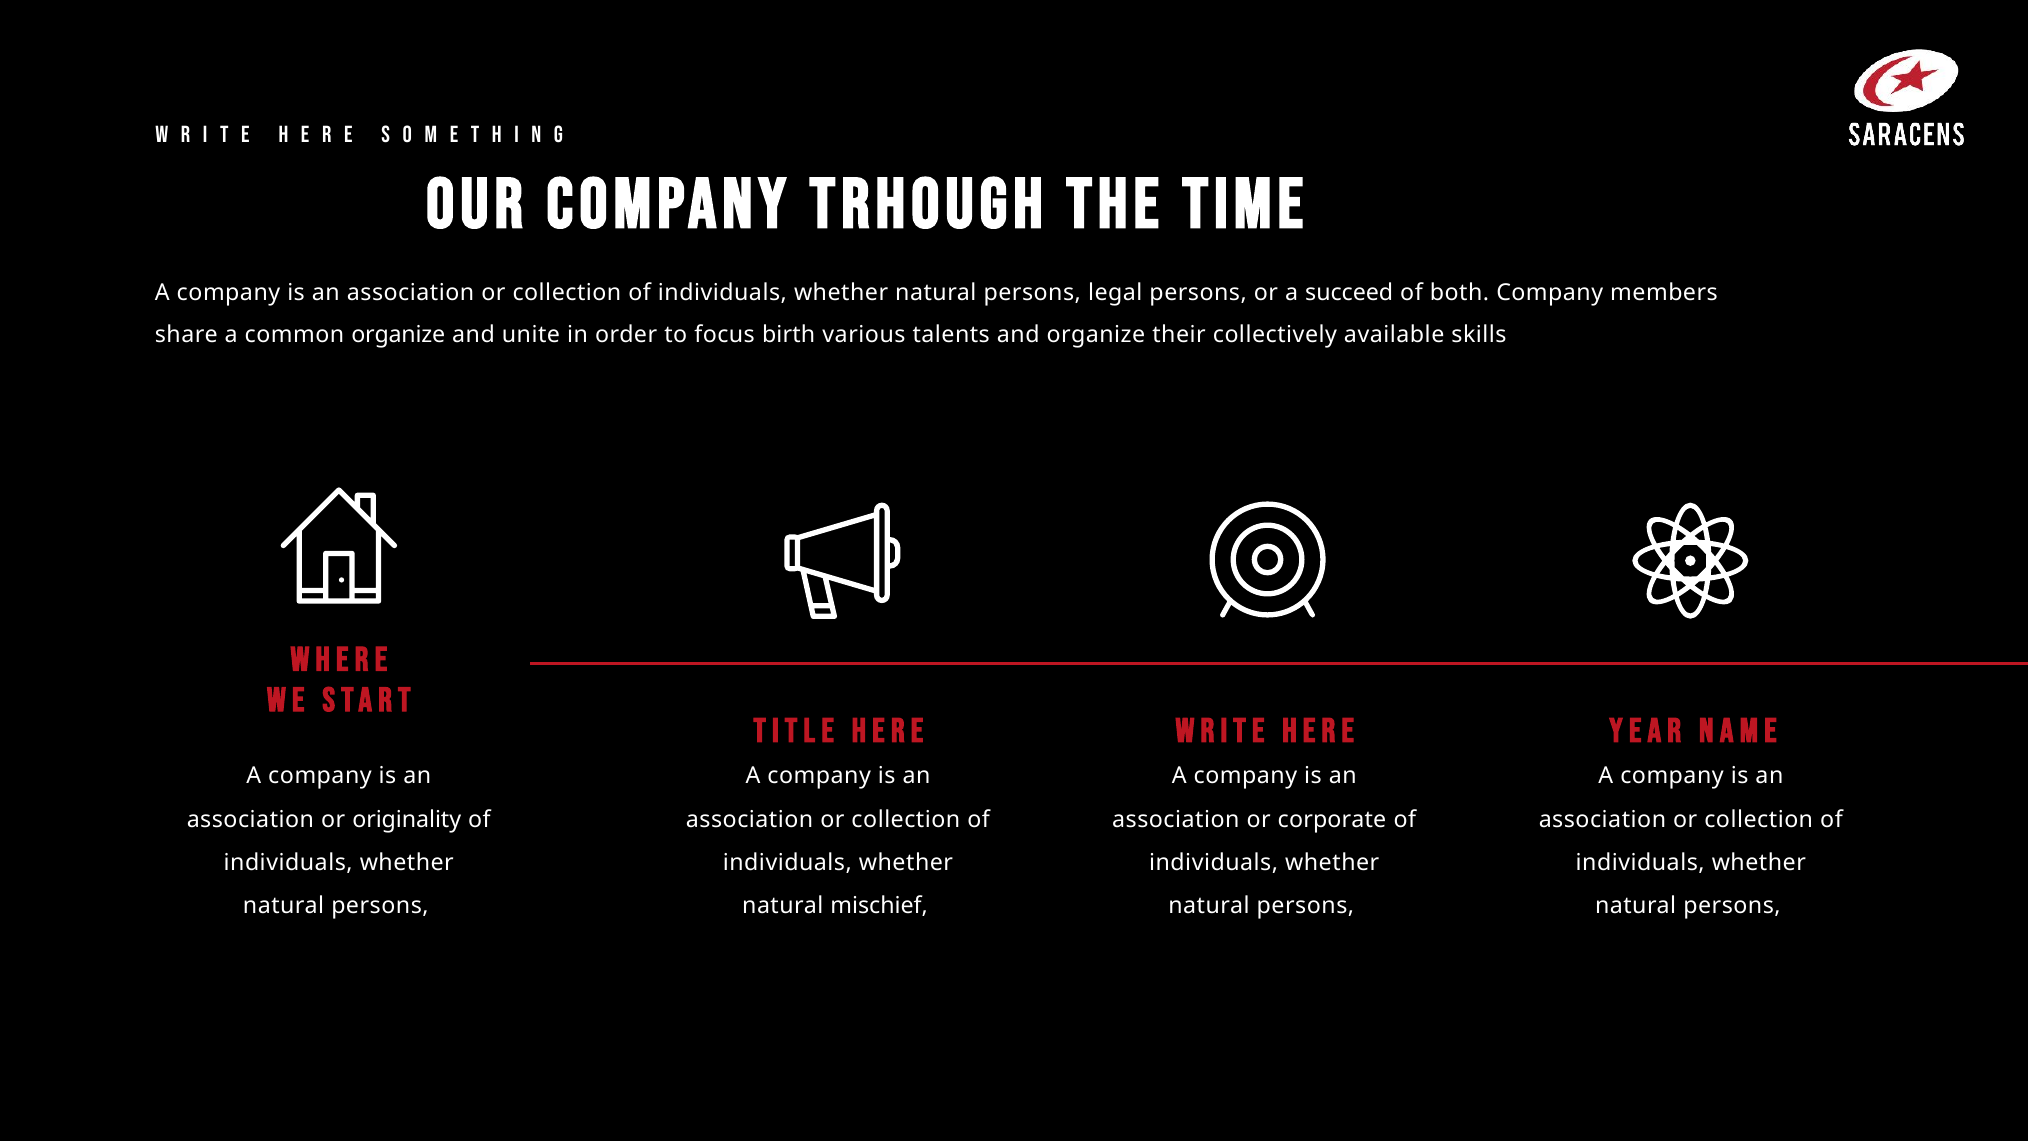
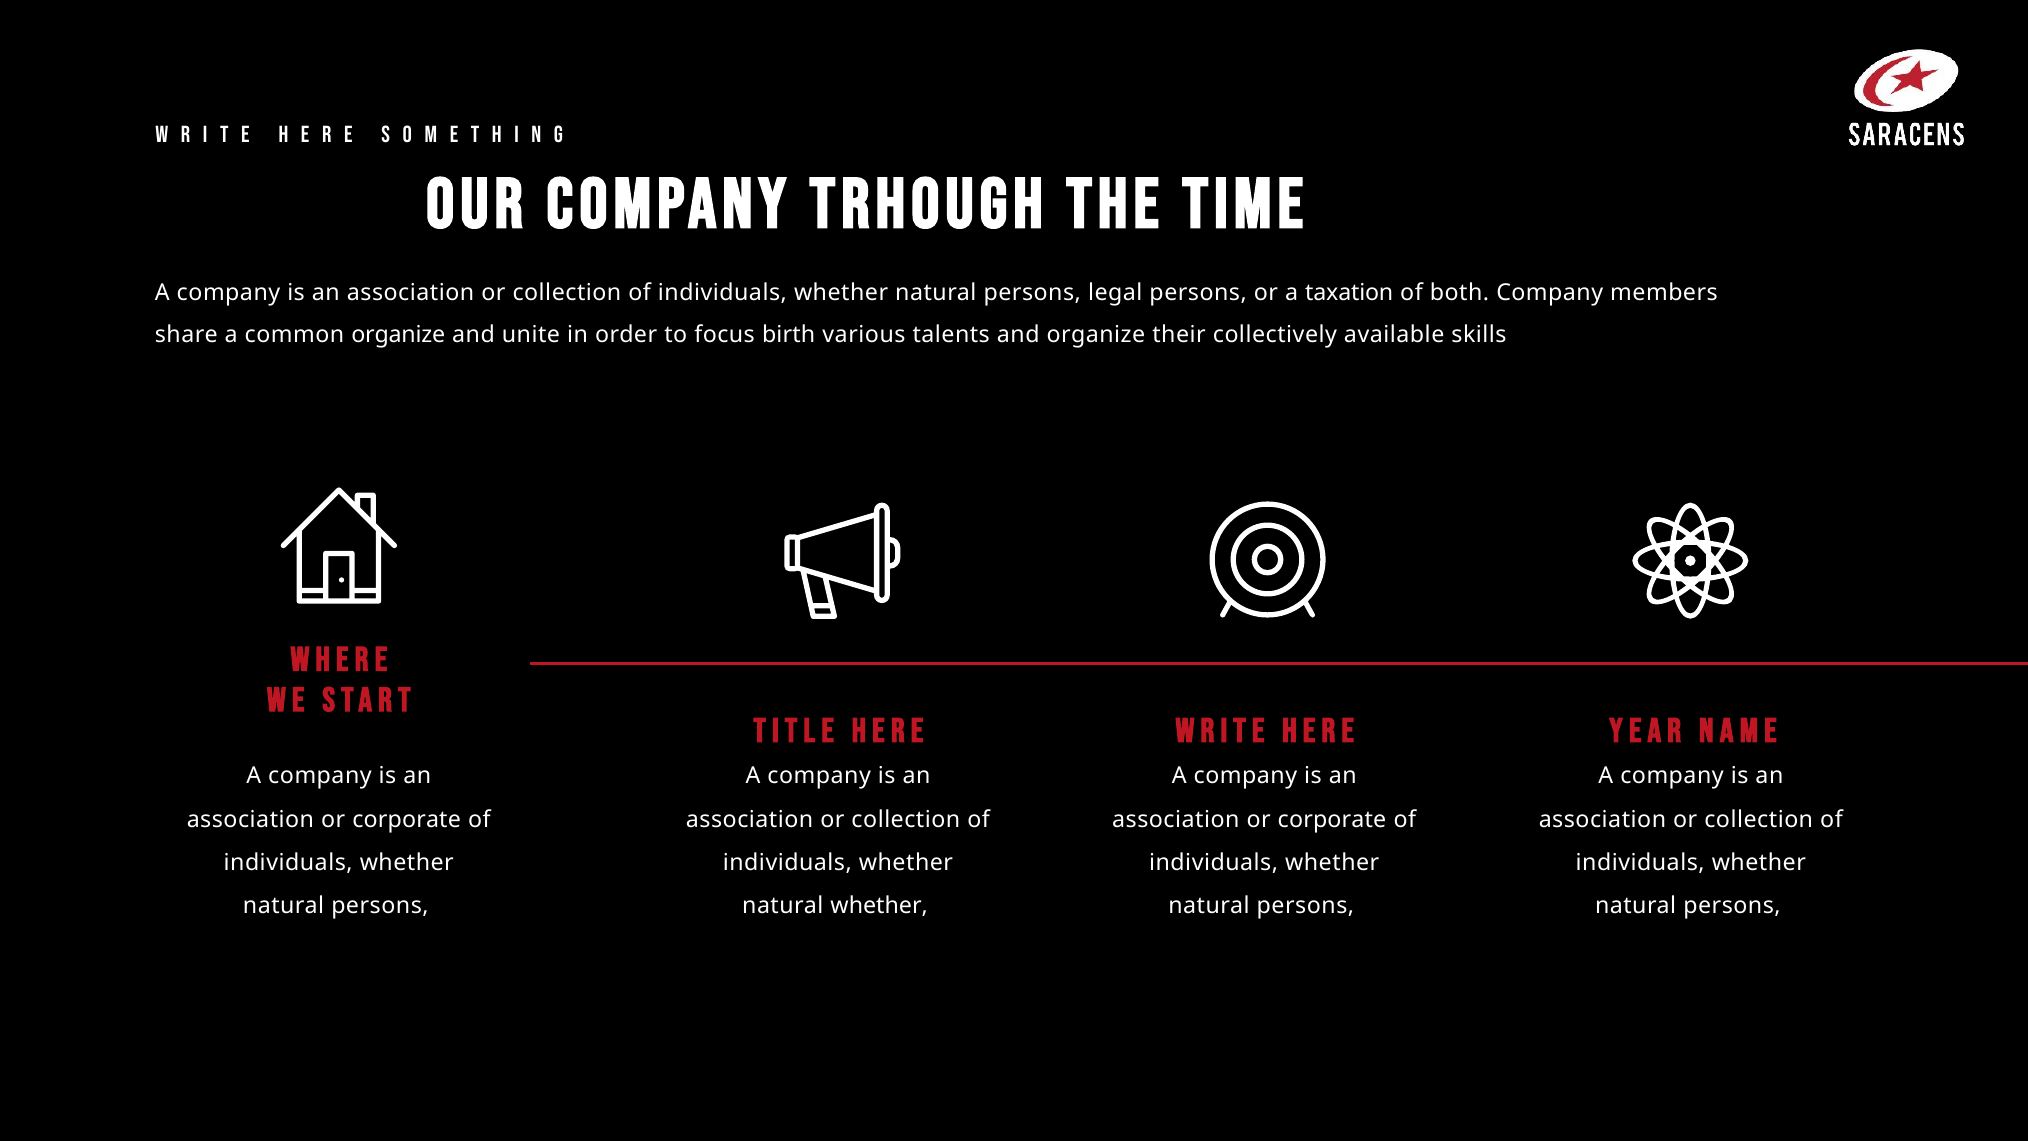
succeed: succeed -> taxation (1349, 293)
originality: originality -> corporate (407, 819)
natural mischief: mischief -> whether (879, 906)
